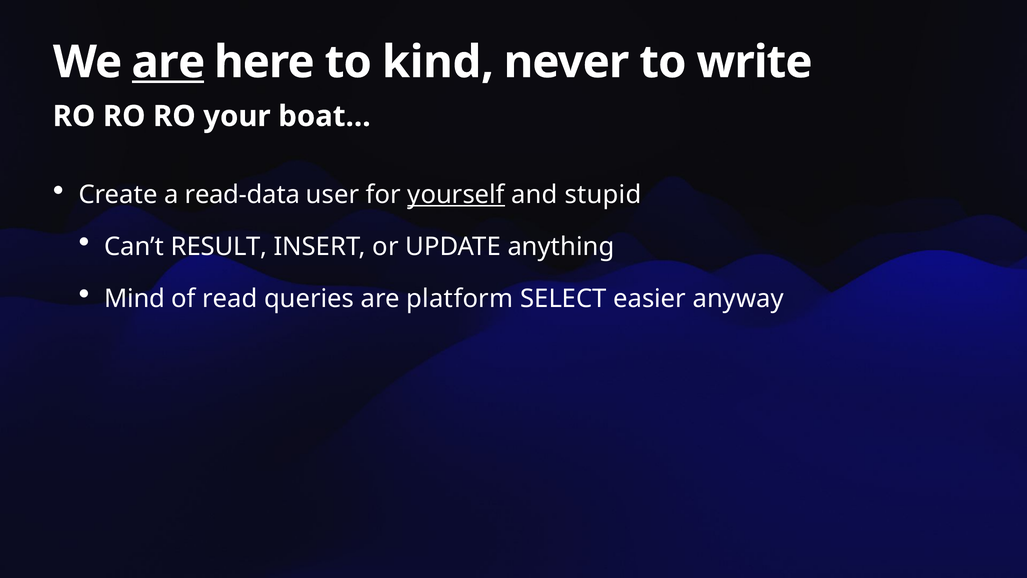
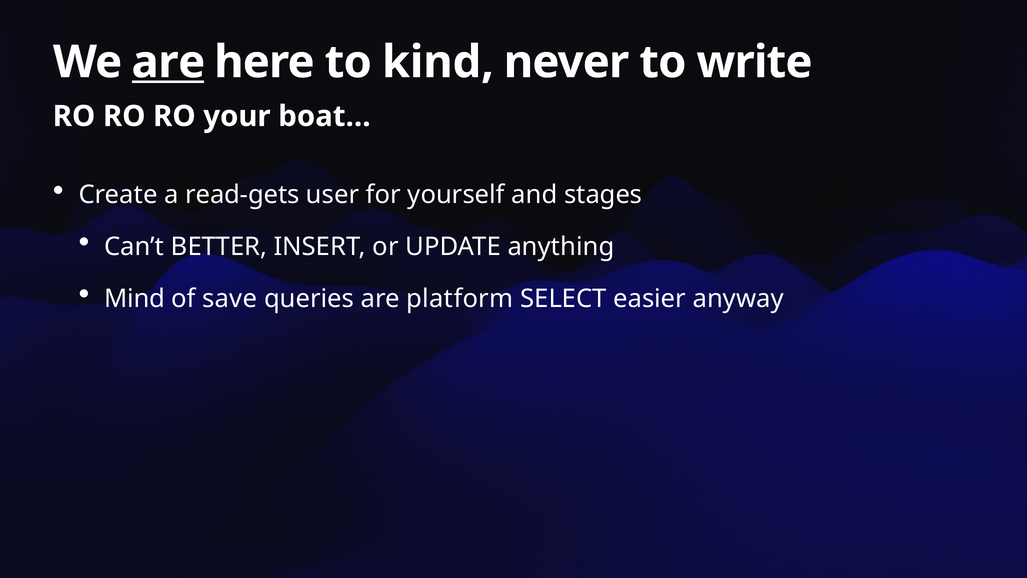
read-data: read-data -> read-gets (242, 195)
yourself underline: present -> none (456, 195)
stupid: stupid -> stages (603, 195)
RESULT: RESULT -> BETTER (219, 247)
read: read -> save (230, 298)
